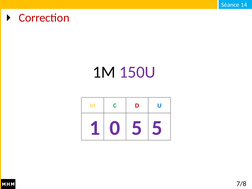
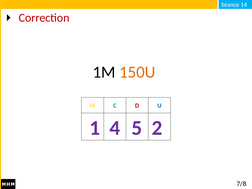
150U colour: purple -> orange (137, 72)
0: 0 -> 4 (115, 128)
5 5: 5 -> 2 (157, 128)
